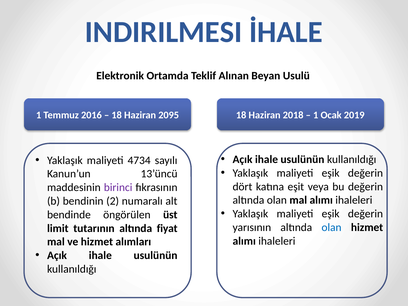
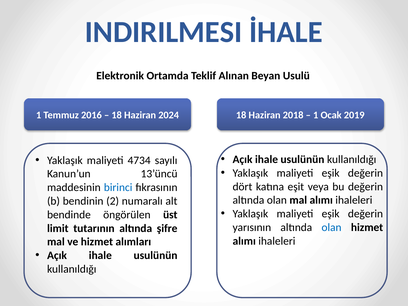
2095: 2095 -> 2024 (169, 115)
birinci colour: purple -> blue (118, 187)
fiyat: fiyat -> şifre (167, 228)
